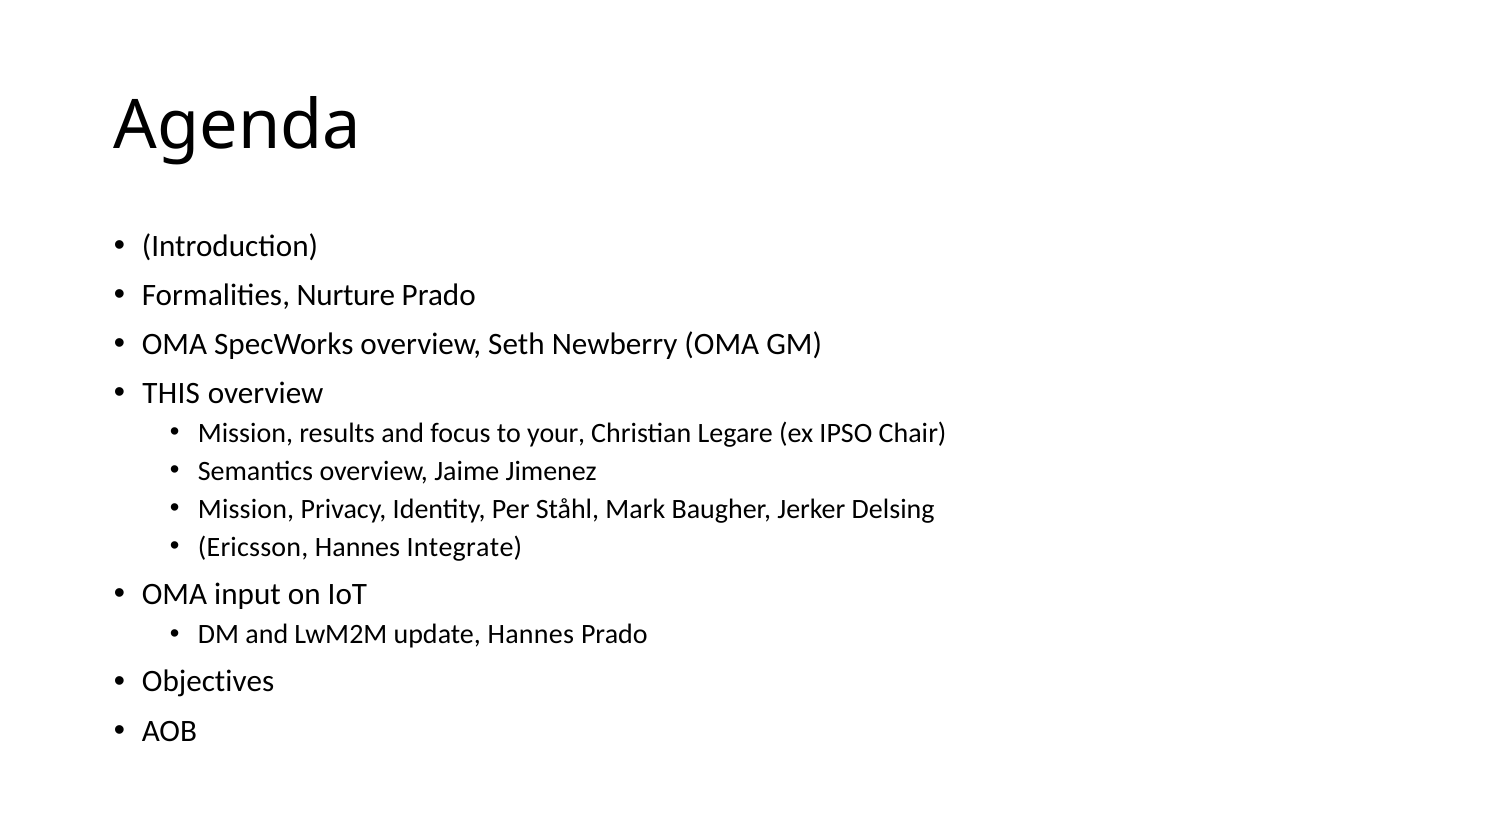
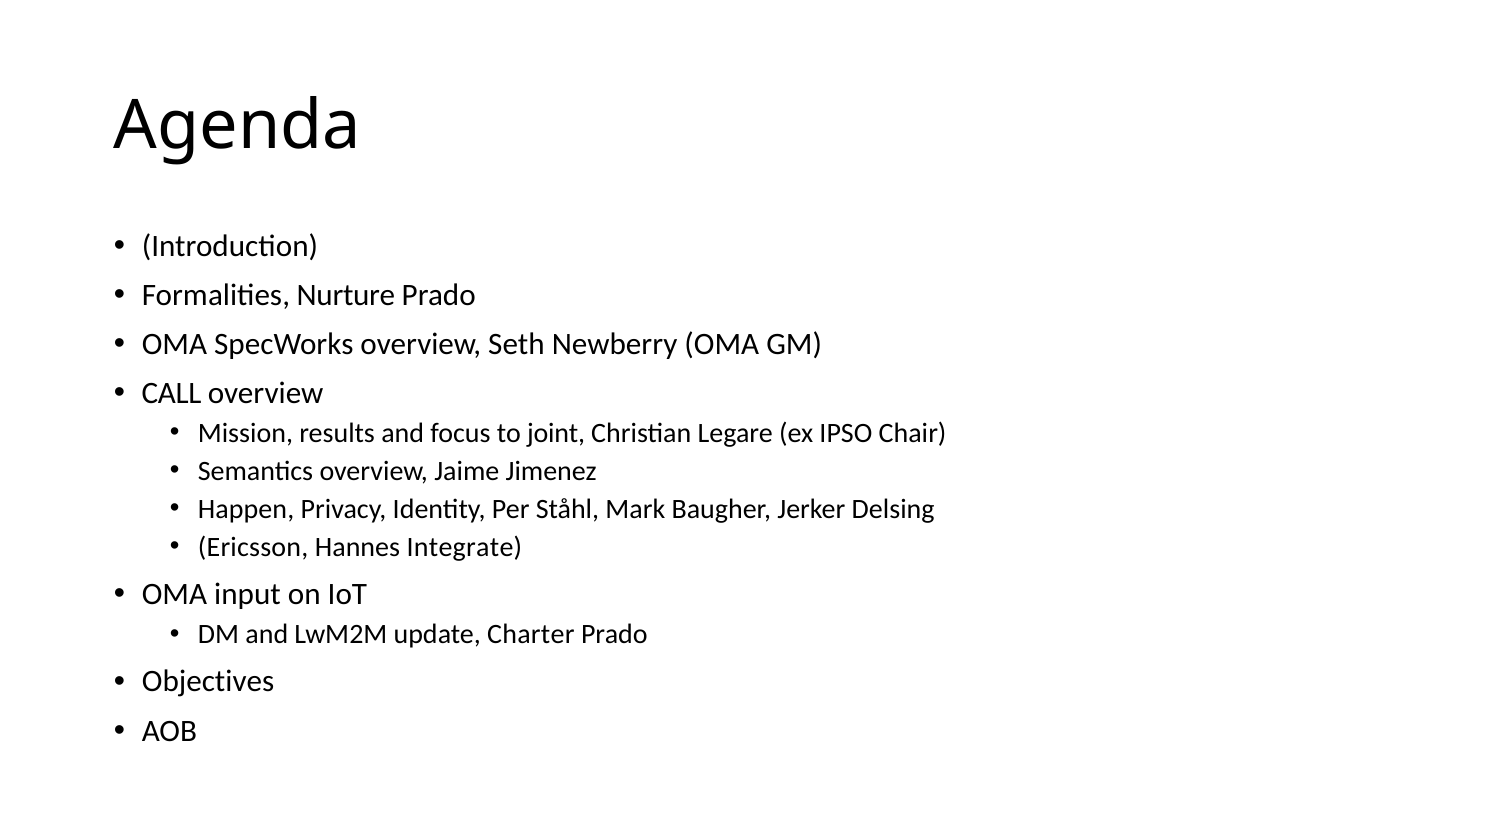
THIS: THIS -> CALL (172, 393)
your: your -> joint (556, 433)
Mission: Mission -> Happen (246, 509)
update Hannes: Hannes -> Charter (531, 635)
